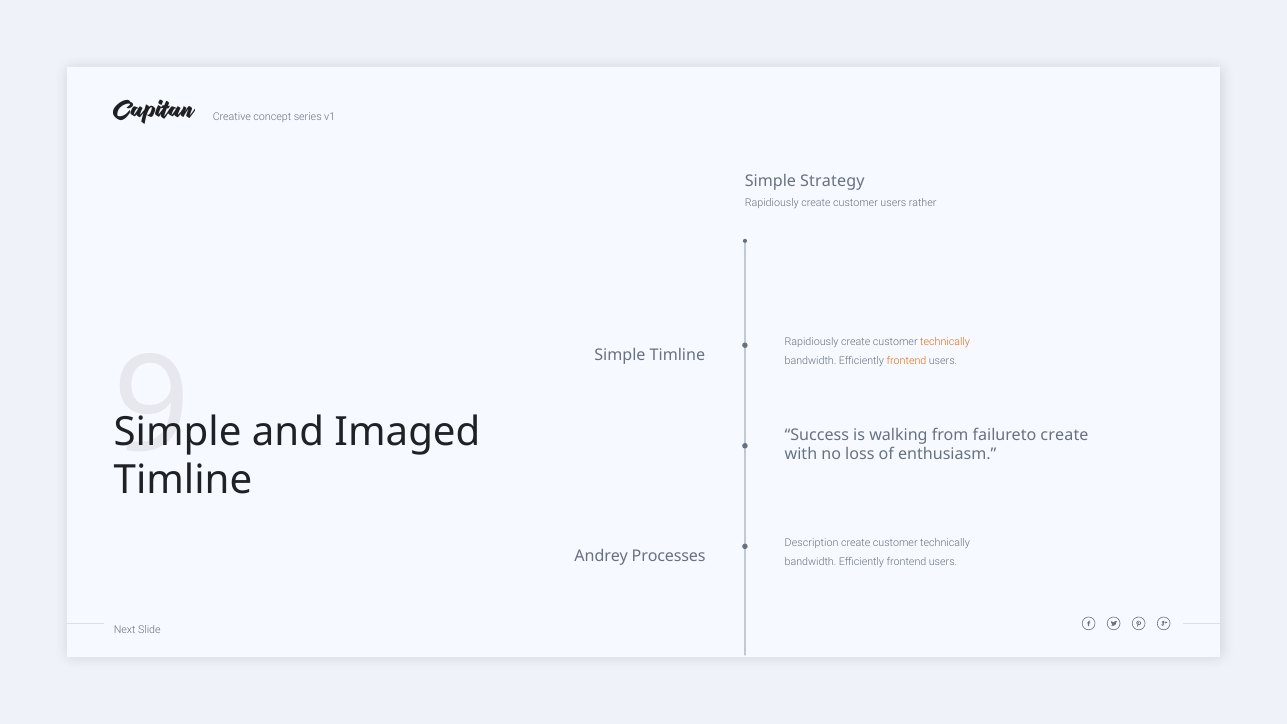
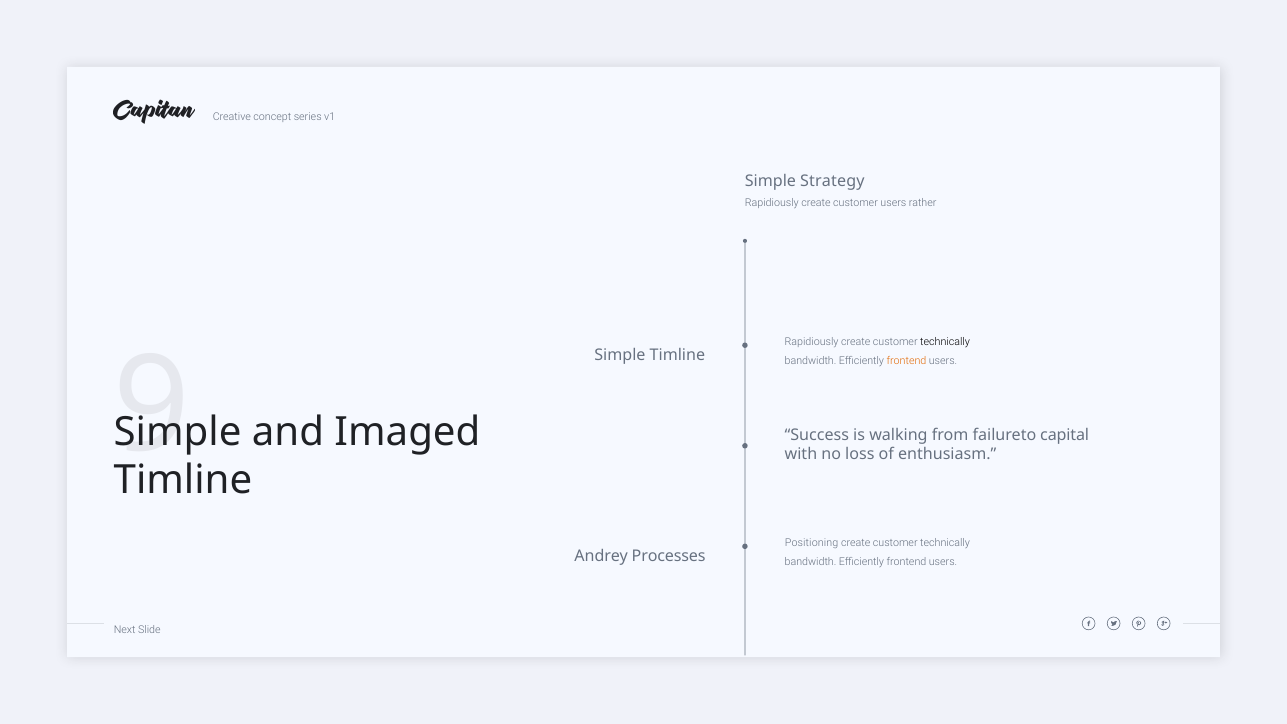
technically colour: orange -> black (945, 342)
failureto create: create -> capital (1065, 435)
Description: Description -> Positioning (812, 543)
